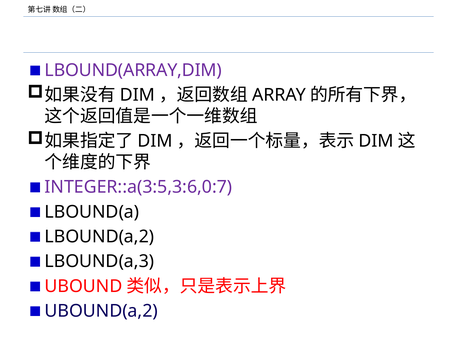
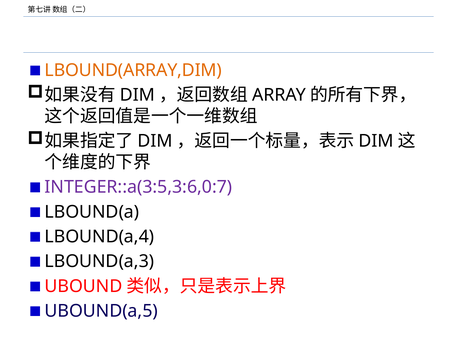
LBOUND(ARRAY,DIM colour: purple -> orange (133, 70)
LBOUND(a,2: LBOUND(a,2 -> LBOUND(a,4 (99, 237)
UBOUND(a,2: UBOUND(a,2 -> UBOUND(a,5 (101, 312)
